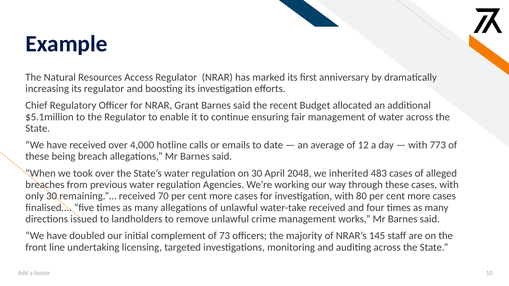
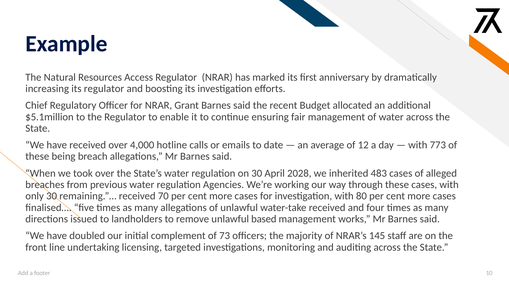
2048: 2048 -> 2028 (299, 173)
crime: crime -> based (264, 219)
